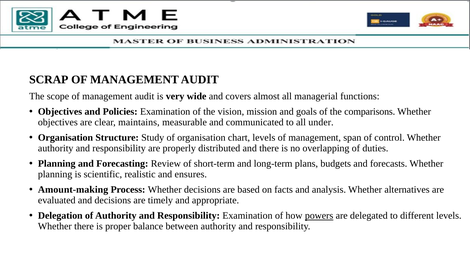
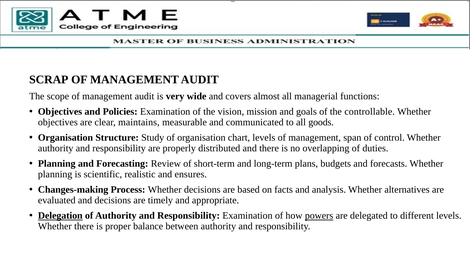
comparisons: comparisons -> controllable (370, 112)
under: under -> goods (321, 122)
Amount-making: Amount-making -> Changes-making (73, 190)
Delegation underline: none -> present (60, 216)
